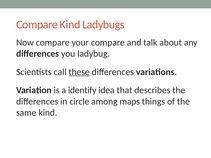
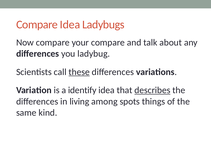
Compare Kind: Kind -> Idea (70, 25)
describes underline: none -> present (152, 90)
circle: circle -> living (79, 102)
maps: maps -> spots (130, 102)
